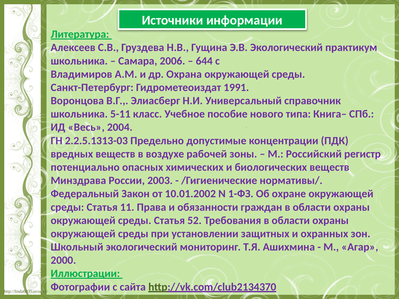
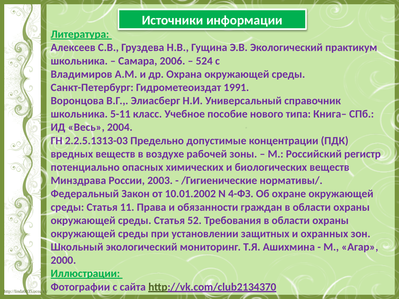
644: 644 -> 524 (204, 61)
1-ФЗ: 1-ФЗ -> 4-ФЗ (241, 194)
